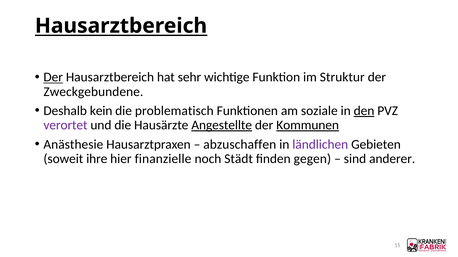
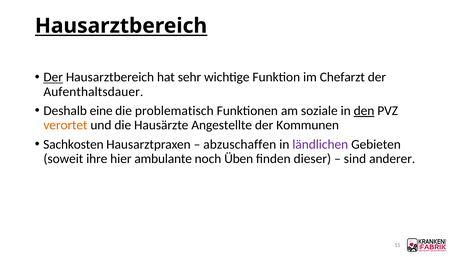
Struktur: Struktur -> Chefarzt (342, 77)
Zweckgebundene: Zweckgebundene -> Aufenthaltsdauer (93, 92)
kein: kein -> eine (101, 111)
verortet colour: purple -> orange (65, 125)
Angestellte underline: present -> none (222, 125)
Kommunen underline: present -> none (308, 125)
Anästhesie: Anästhesie -> Sachkosten (73, 145)
finanzielle: finanzielle -> ambulante (163, 159)
Städt: Städt -> Üben (239, 159)
gegen: gegen -> dieser (312, 159)
